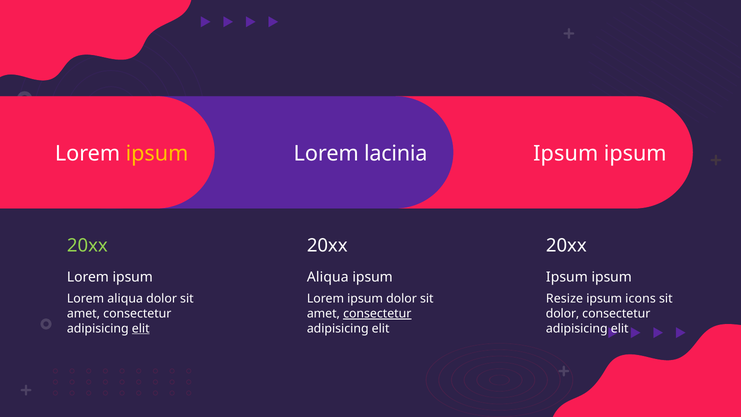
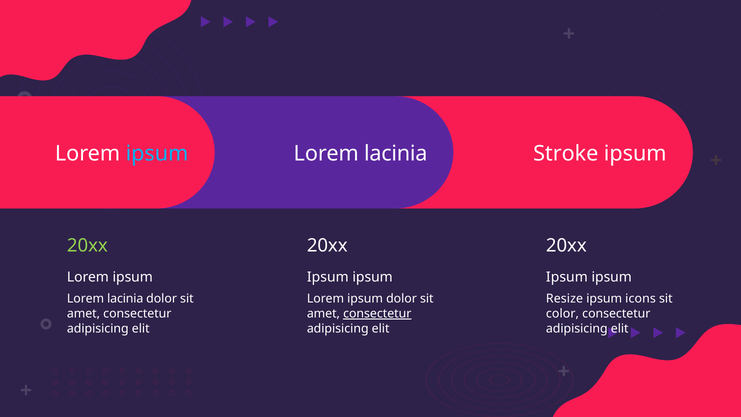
ipsum colour: yellow -> light blue (157, 154)
Ipsum: Ipsum -> Stroke (566, 154)
Aliqua: Aliqua -> Ipsum (328, 277)
aliqua: aliqua -> lacinia (125, 299)
dolor: dolor -> color (562, 314)
elit underline: present -> none (141, 328)
